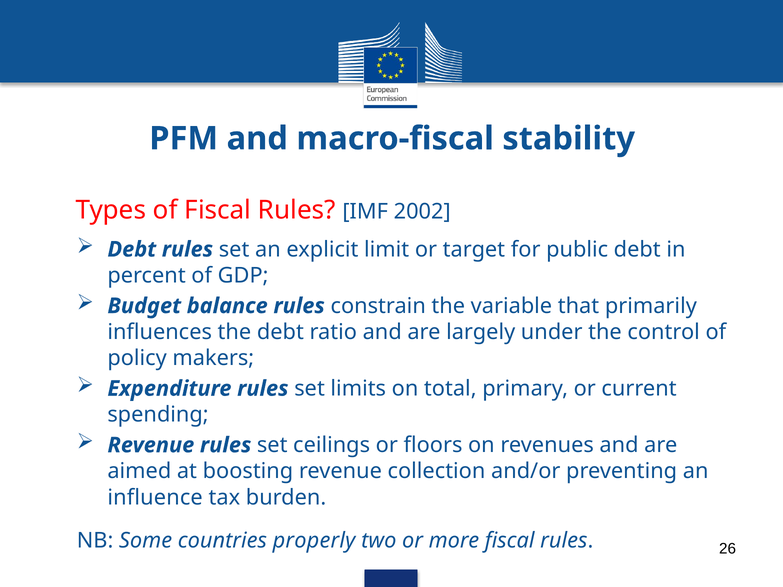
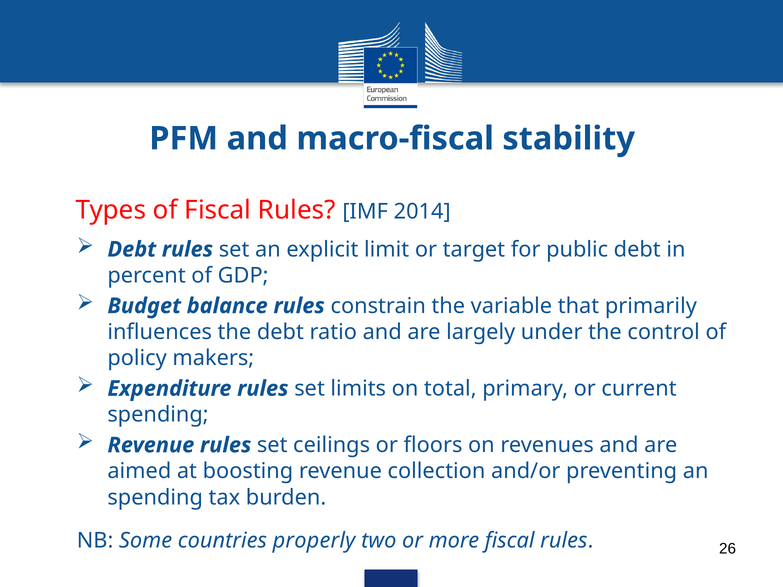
2002: 2002 -> 2014 (422, 212)
influence: influence -> spending (155, 498)
